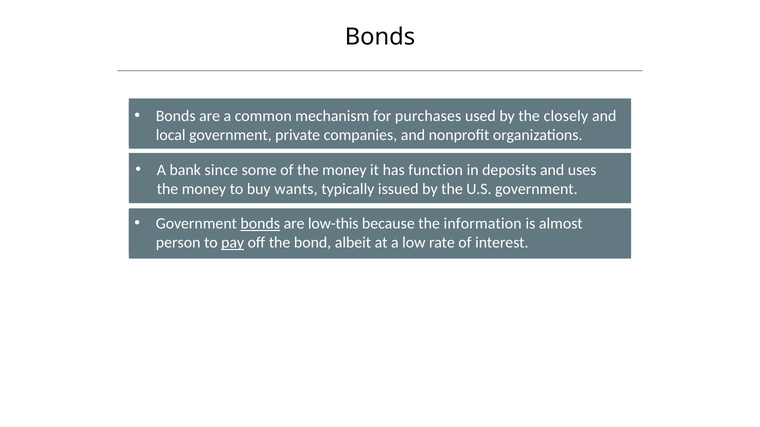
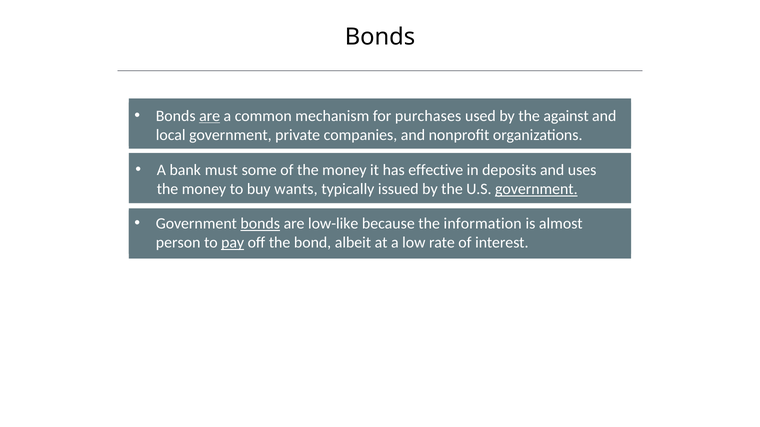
are underline: none -> present (210, 116)
closely: closely -> against (566, 116)
since: since -> must (221, 170)
function: function -> effective (436, 170)
government underline: none -> present (536, 189)
low-this: low-this -> low-like (333, 224)
